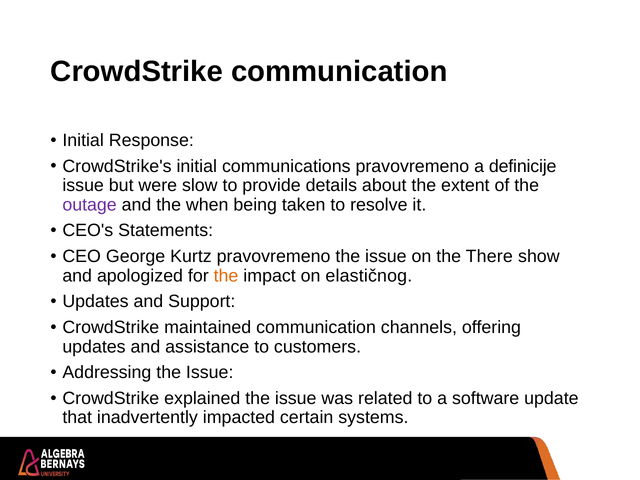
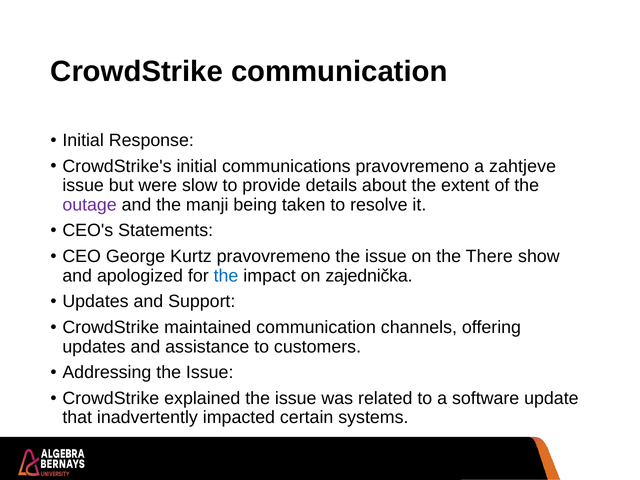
definicije: definicije -> zahtjeve (523, 166)
when: when -> manji (207, 205)
the colour: orange -> blue (226, 276)
elastičnog: elastičnog -> zajednička (369, 276)
